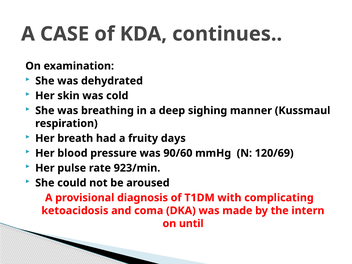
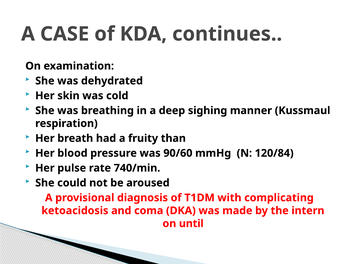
days: days -> than (173, 138)
120/69: 120/69 -> 120/84 (274, 153)
923/min: 923/min -> 740/min (137, 168)
